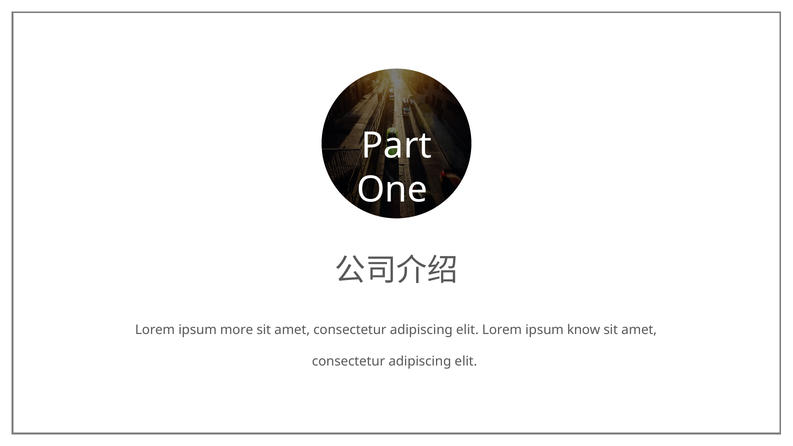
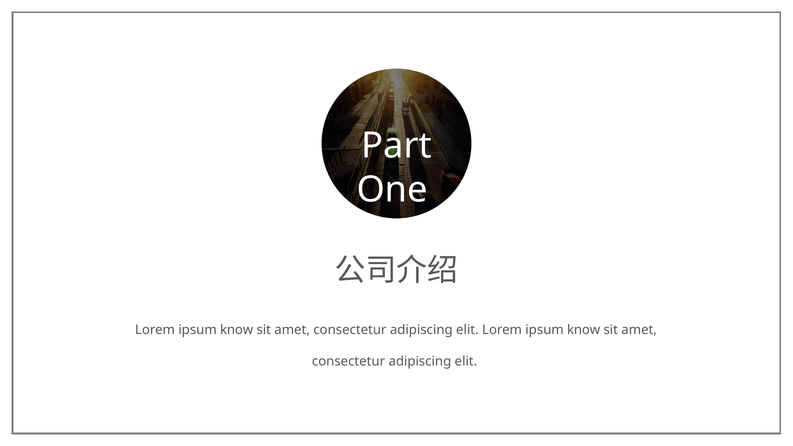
more: more -> know (237, 330)
